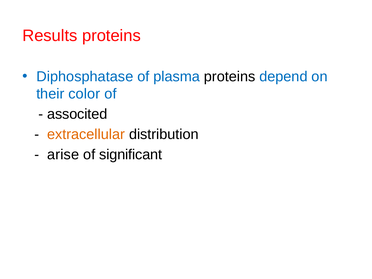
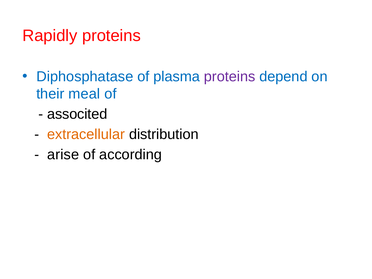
Results: Results -> Rapidly (50, 36)
proteins colour: black -> purple (230, 77)
color: color -> meal (84, 94)
significant: significant -> according (131, 155)
